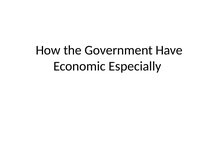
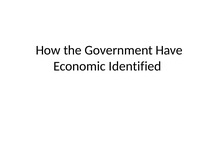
Especially: Especially -> Identified (135, 66)
